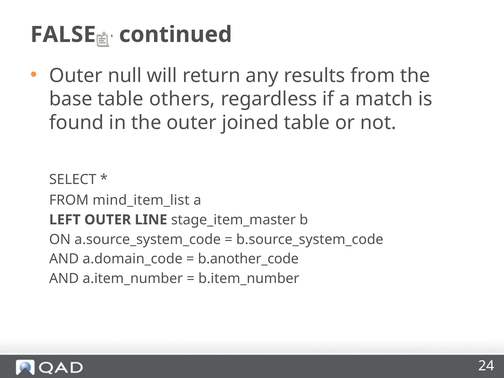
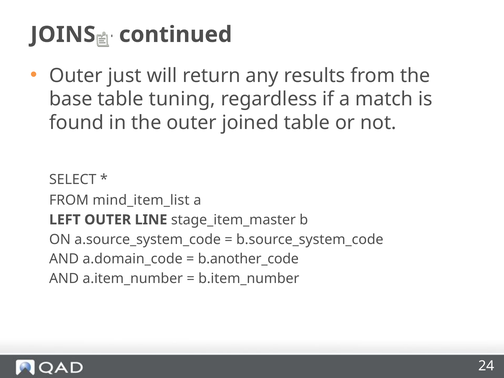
FALSE: FALSE -> JOINS (63, 35)
null: null -> just (125, 76)
others: others -> tuning (182, 99)
